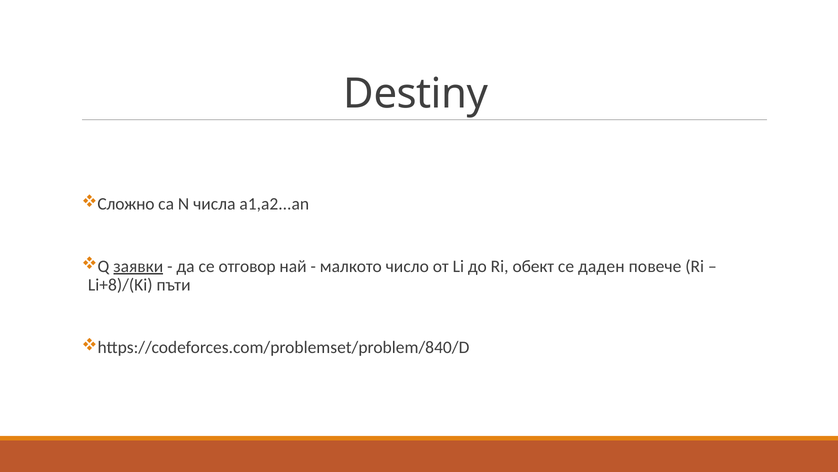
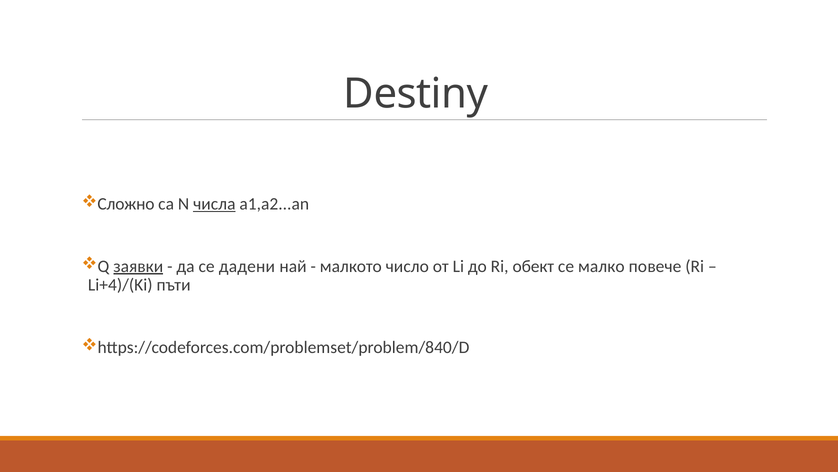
числа underline: none -> present (214, 204)
отговор: отговор -> дадени (247, 266)
даден: даден -> малко (601, 266)
Li+8)/(Ki: Li+8)/(Ki -> Li+4)/(Ki (120, 285)
